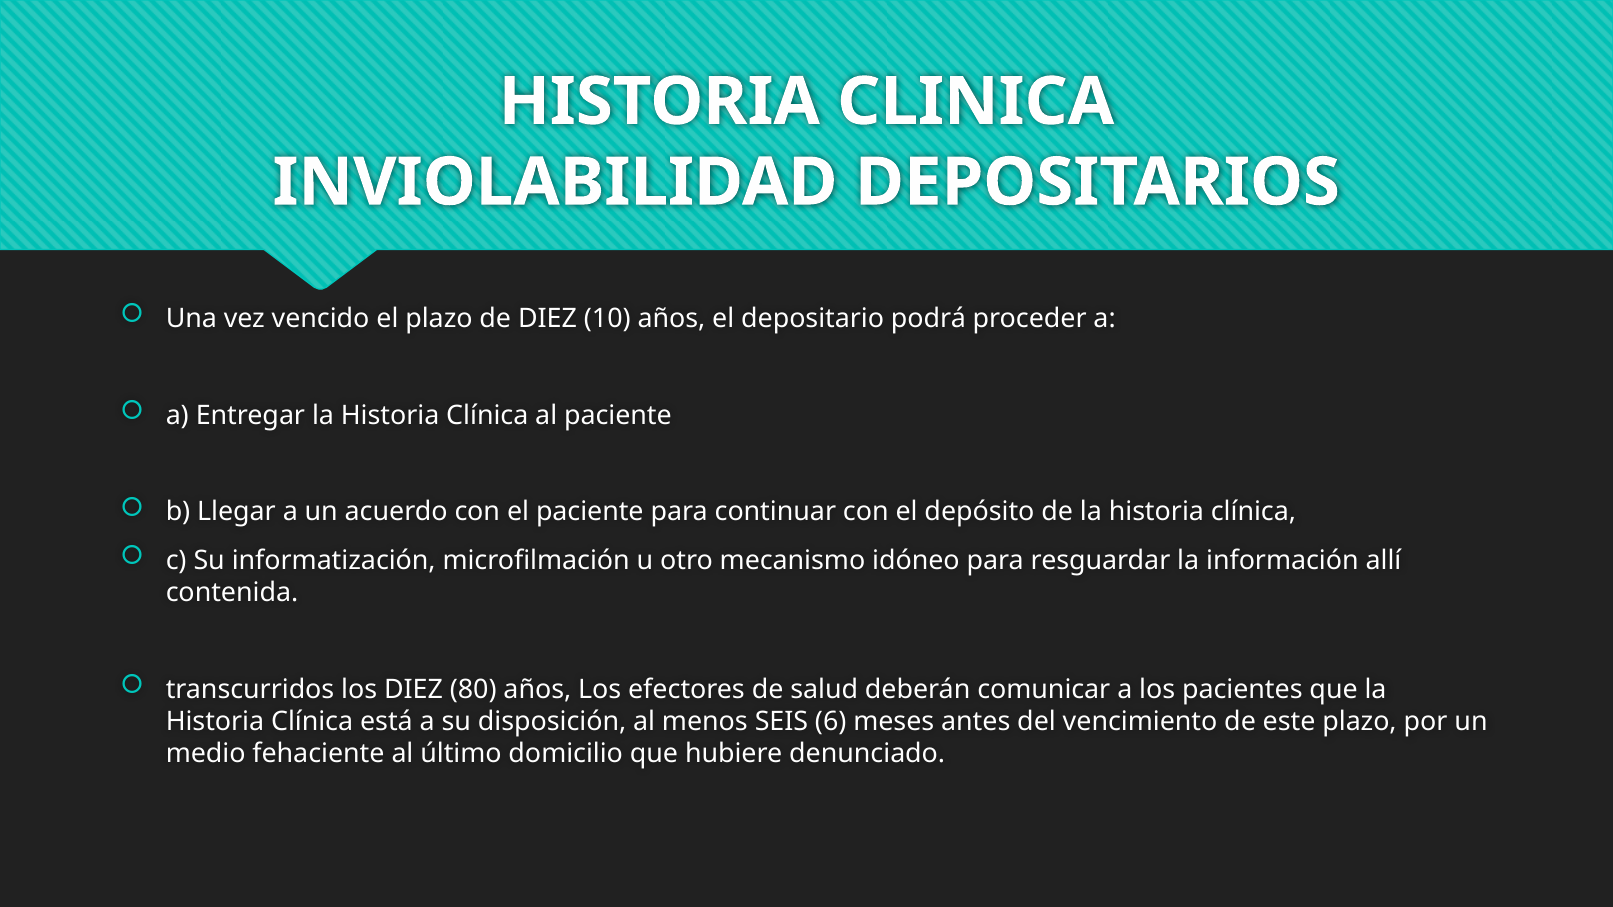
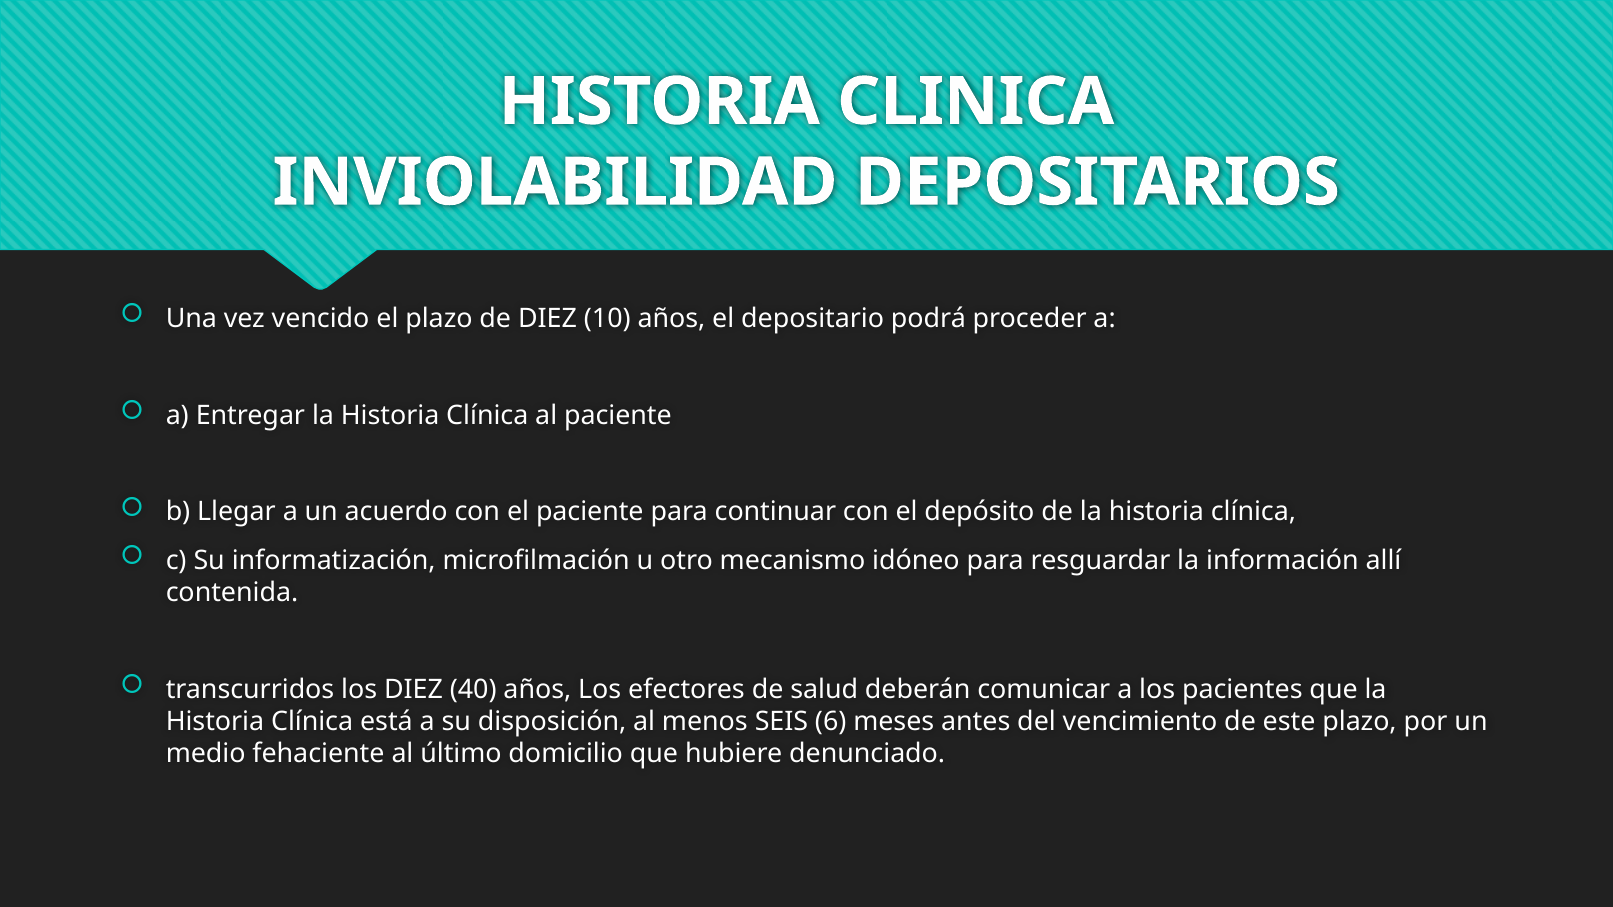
80: 80 -> 40 (473, 690)
